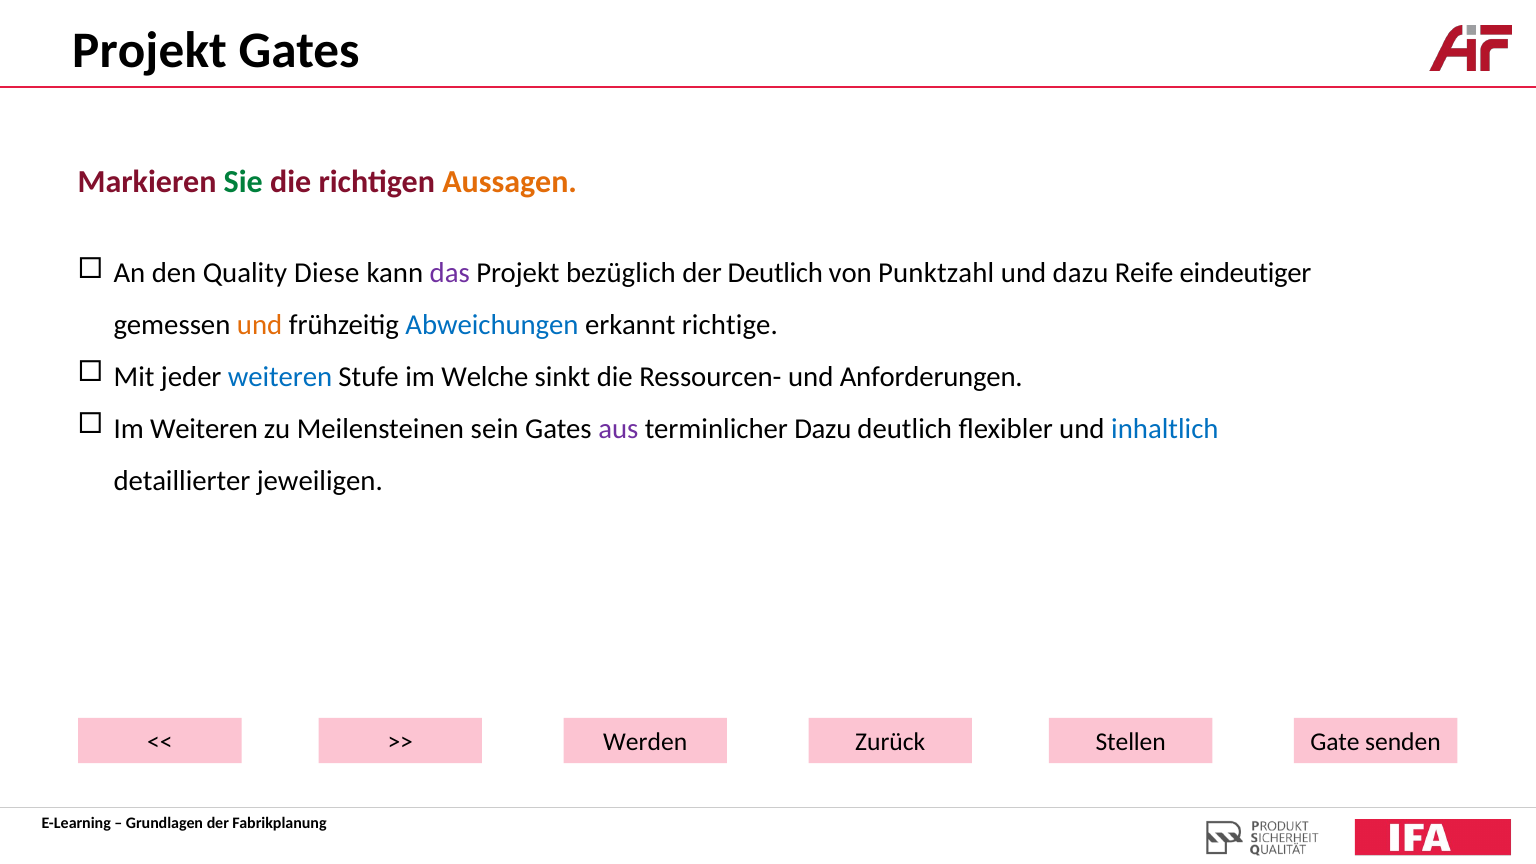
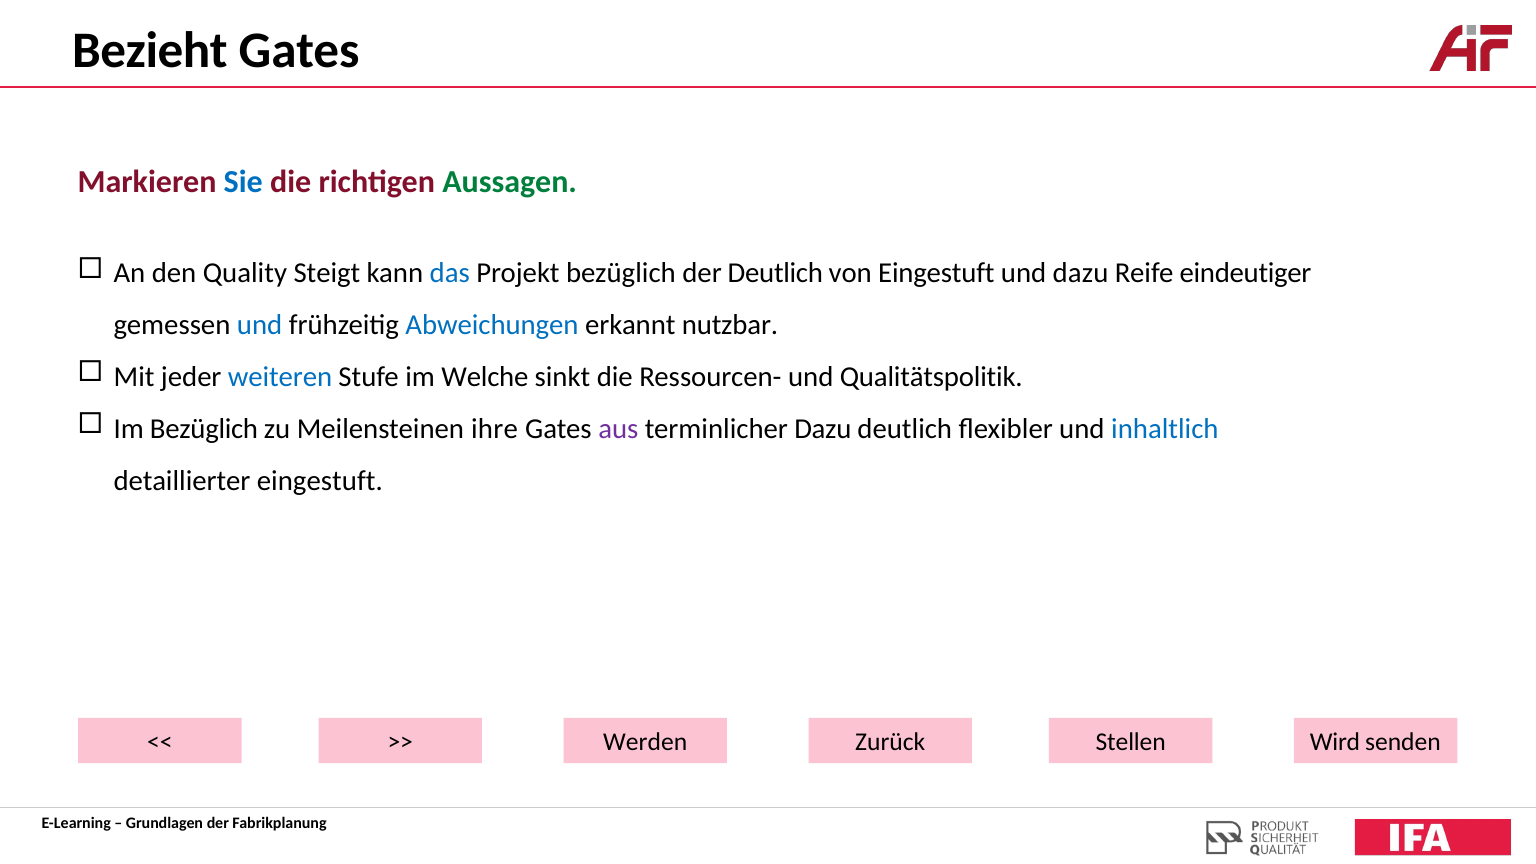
Projekt: Projekt -> Bezieht (150, 51)
Sie colour: green -> blue (243, 181)
Aussagen colour: orange -> green (510, 181)
Diese: Diese -> Steigt (327, 273)
das colour: purple -> blue (450, 273)
von Punktzahl: Punktzahl -> Eingestuft (936, 273)
und colour: orange -> blue (260, 325)
richtige: richtige -> nutzbar (730, 325)
Anforderungen: Anforderungen -> Qualitätspolitik (931, 377)
Im Weiteren: Weiteren -> Bezüglich (204, 429)
sein: sein -> ihre (494, 429)
detaillierter jeweiligen: jeweiligen -> eingestuft (320, 481)
Gate: Gate -> Wird (1335, 742)
